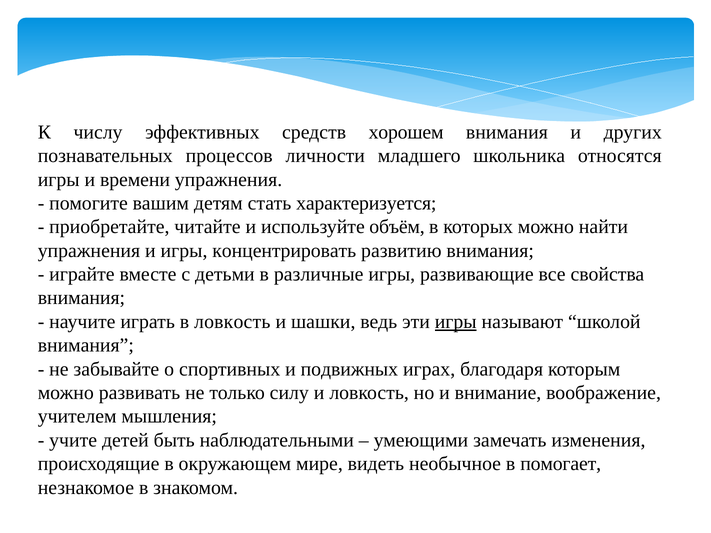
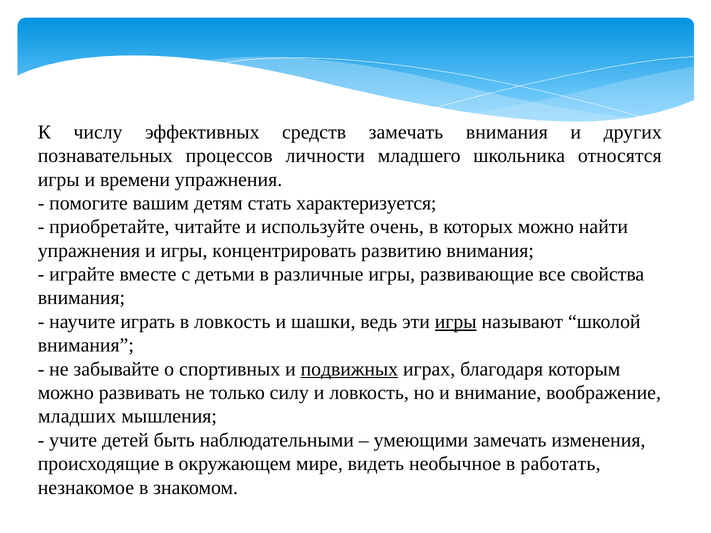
средств хорошем: хорошем -> замечать (406, 132)
объём: объём -> очень (397, 227)
подвижных underline: none -> present (349, 369)
учителем: учителем -> младших (77, 417)
помогает: помогает -> работать (561, 464)
